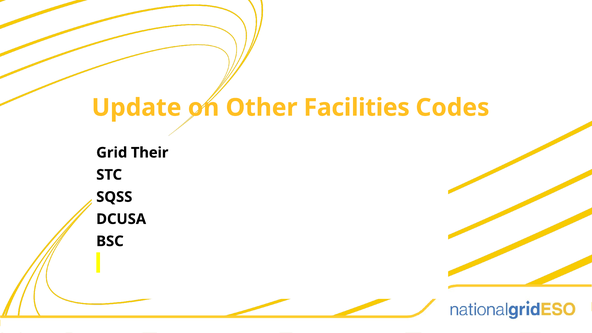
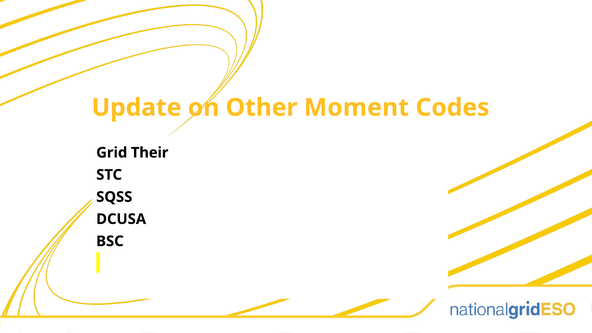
Facilities: Facilities -> Moment (356, 108)
